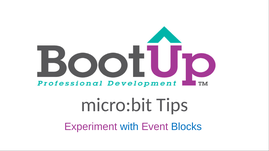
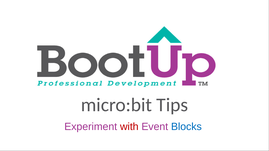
with colour: blue -> red (129, 127)
